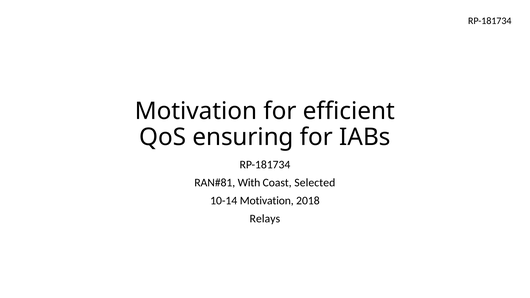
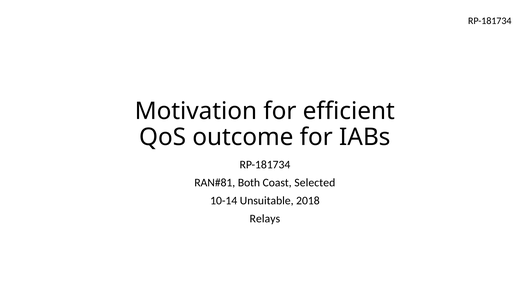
ensuring: ensuring -> outcome (243, 137)
With: With -> Both (249, 183)
10-14 Motivation: Motivation -> Unsuitable (267, 201)
